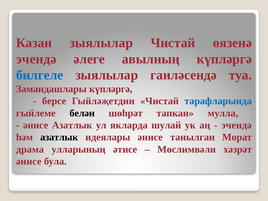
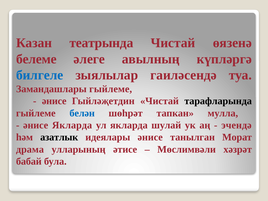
Казан зыялылар: зыялылар -> театрында (101, 43)
эчендә: эчендә -> белеме (36, 59)
Замандашлары күпләргә: күпләргә -> гыйлеме (111, 89)
берсе: берсе -> әнисе (54, 101)
тарафларында colour: blue -> black (218, 101)
белән colour: black -> blue (82, 113)
әнисе Азатлык: Азатлык -> Якларда (72, 125)
әнисе: әнисе -> бабай (29, 161)
